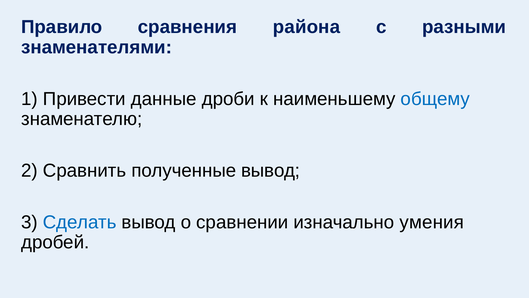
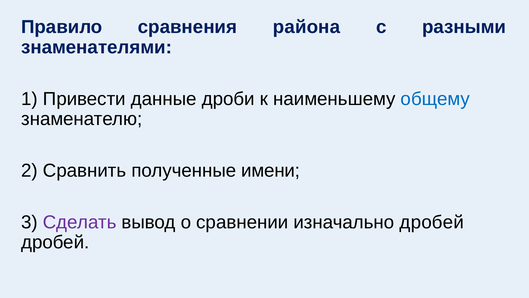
полученные вывод: вывод -> имени (271, 170)
Сделать colour: blue -> purple (80, 222)
изначально умения: умения -> дробей (432, 222)
